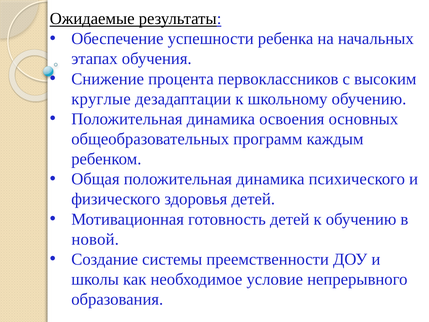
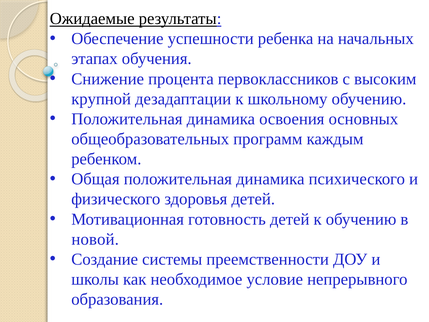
круглые: круглые -> крупной (101, 99)
